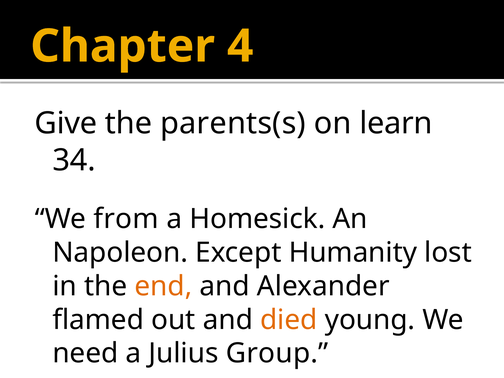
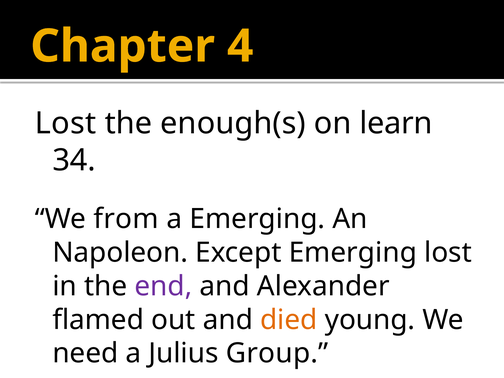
Give: Give -> Lost (66, 123)
parents(s: parents(s -> enough(s (233, 123)
a Homesick: Homesick -> Emerging (257, 219)
Except Humanity: Humanity -> Emerging (353, 253)
end colour: orange -> purple (163, 286)
